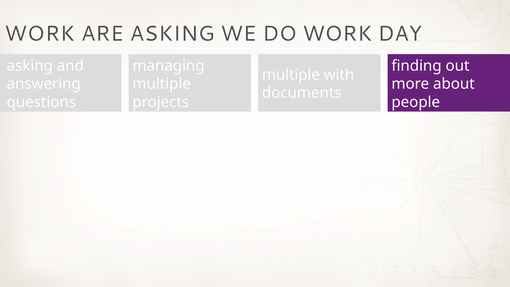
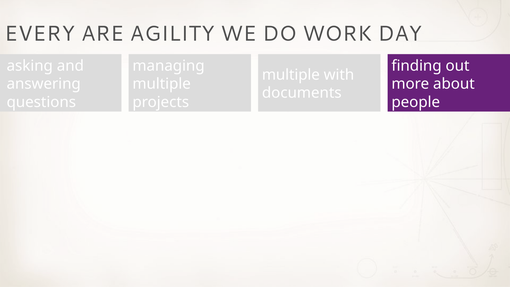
WORK: WORK -> EVERY (40, 34)
ARE ASKING: ASKING -> AGILITY (172, 34)
